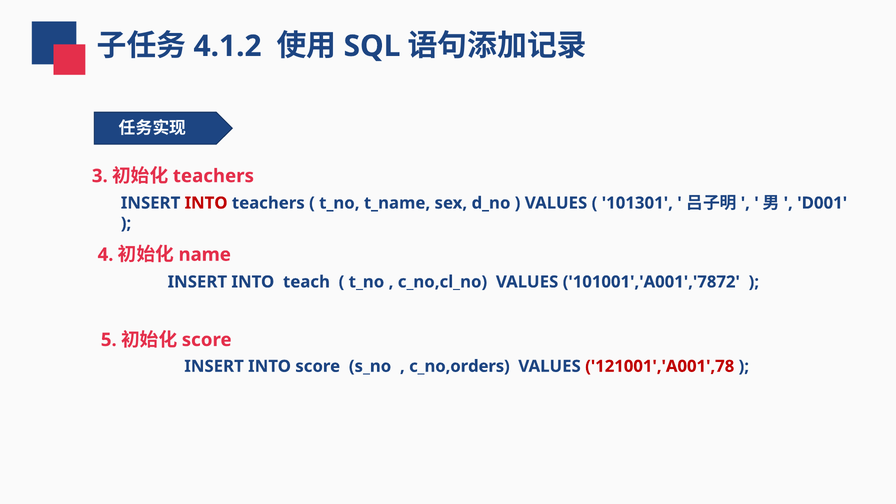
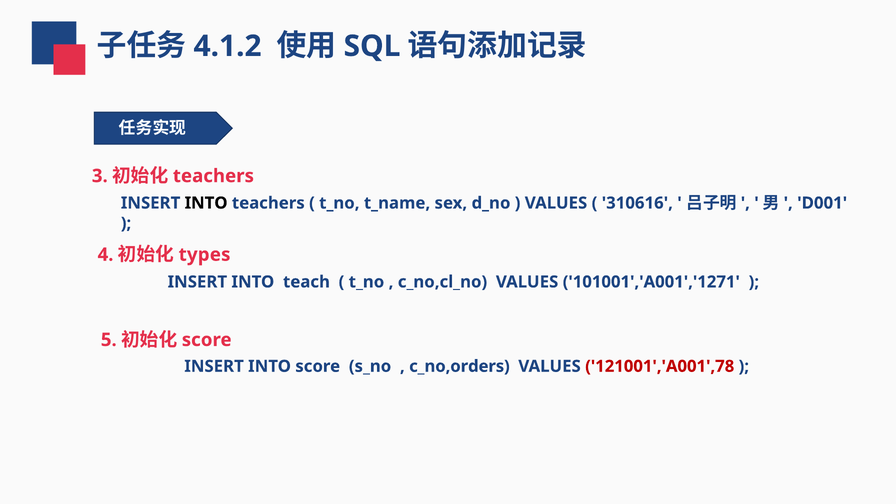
INTO colour: red -> black (206, 203)
101301: 101301 -> 310616 (637, 203)
name: name -> types (205, 255)
101001','A001','7872: 101001','A001','7872 -> 101001','A001','1271 (651, 282)
